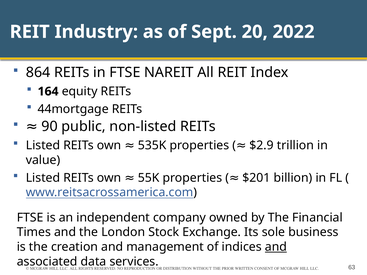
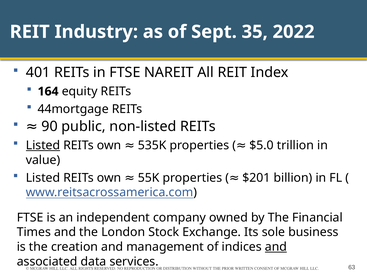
20: 20 -> 35 (255, 32)
864: 864 -> 401 (38, 72)
Listed underline: none -> present (43, 145)
$2.9: $2.9 -> $5.0 (262, 145)
